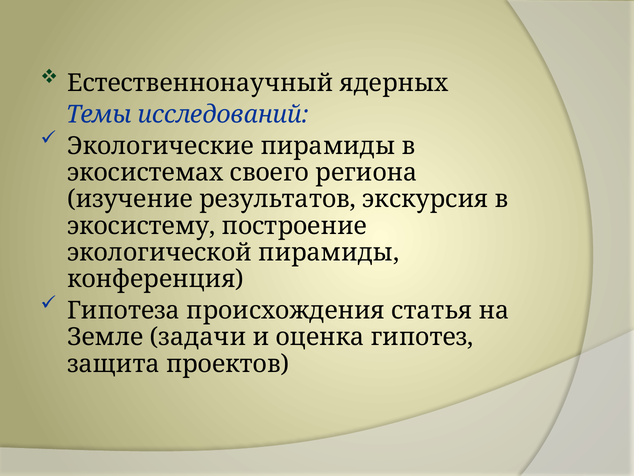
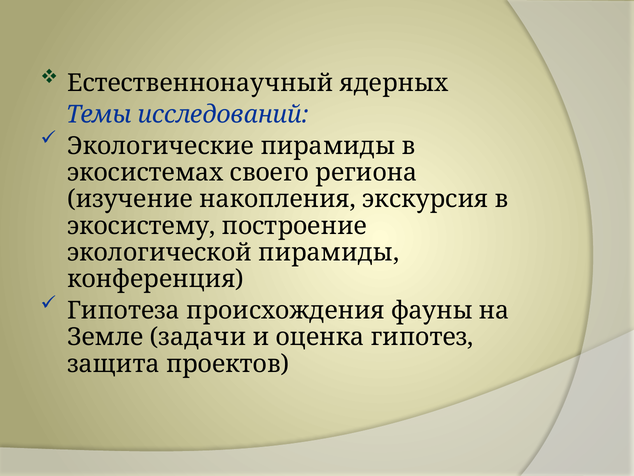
результатов: результатов -> накопления (278, 199)
статья: статья -> фауны (432, 310)
